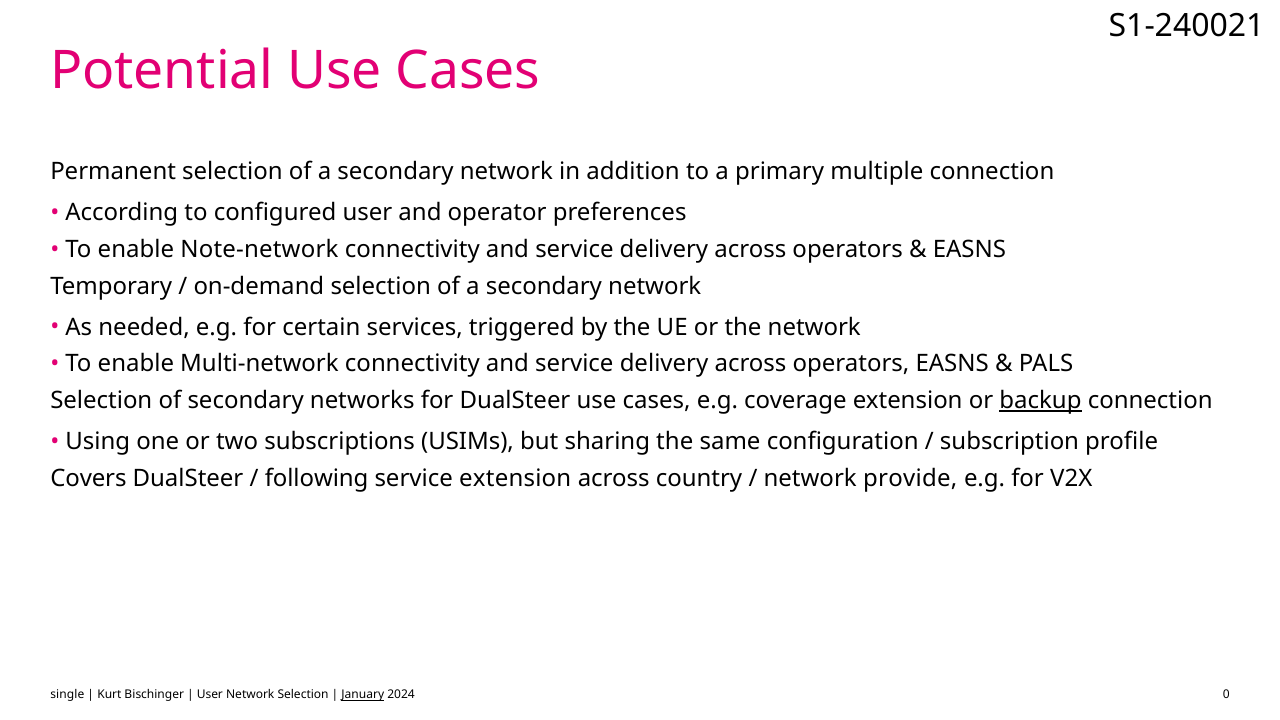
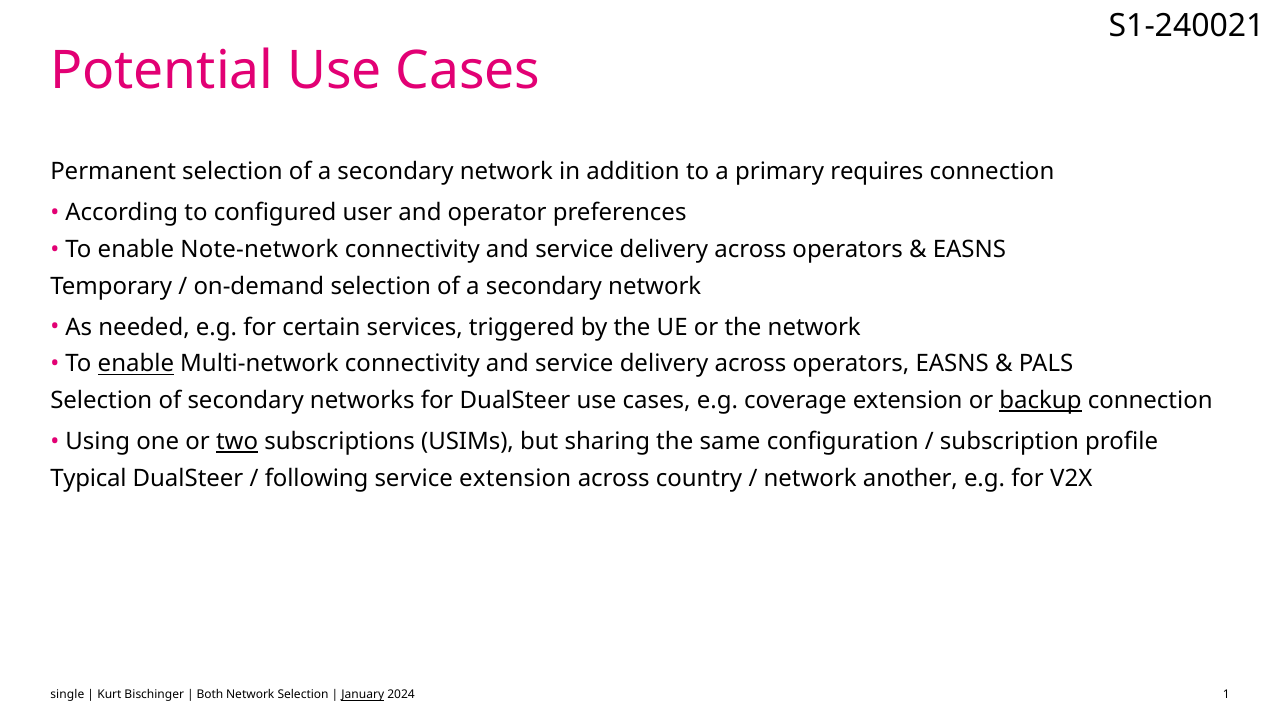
multiple: multiple -> requires (877, 172)
enable underline: none -> present (136, 364)
two underline: none -> present (237, 442)
Covers: Covers -> Typical (88, 479)
provide: provide -> another (910, 479)
User: User -> Both (210, 695)
0: 0 -> 1 (1226, 695)
